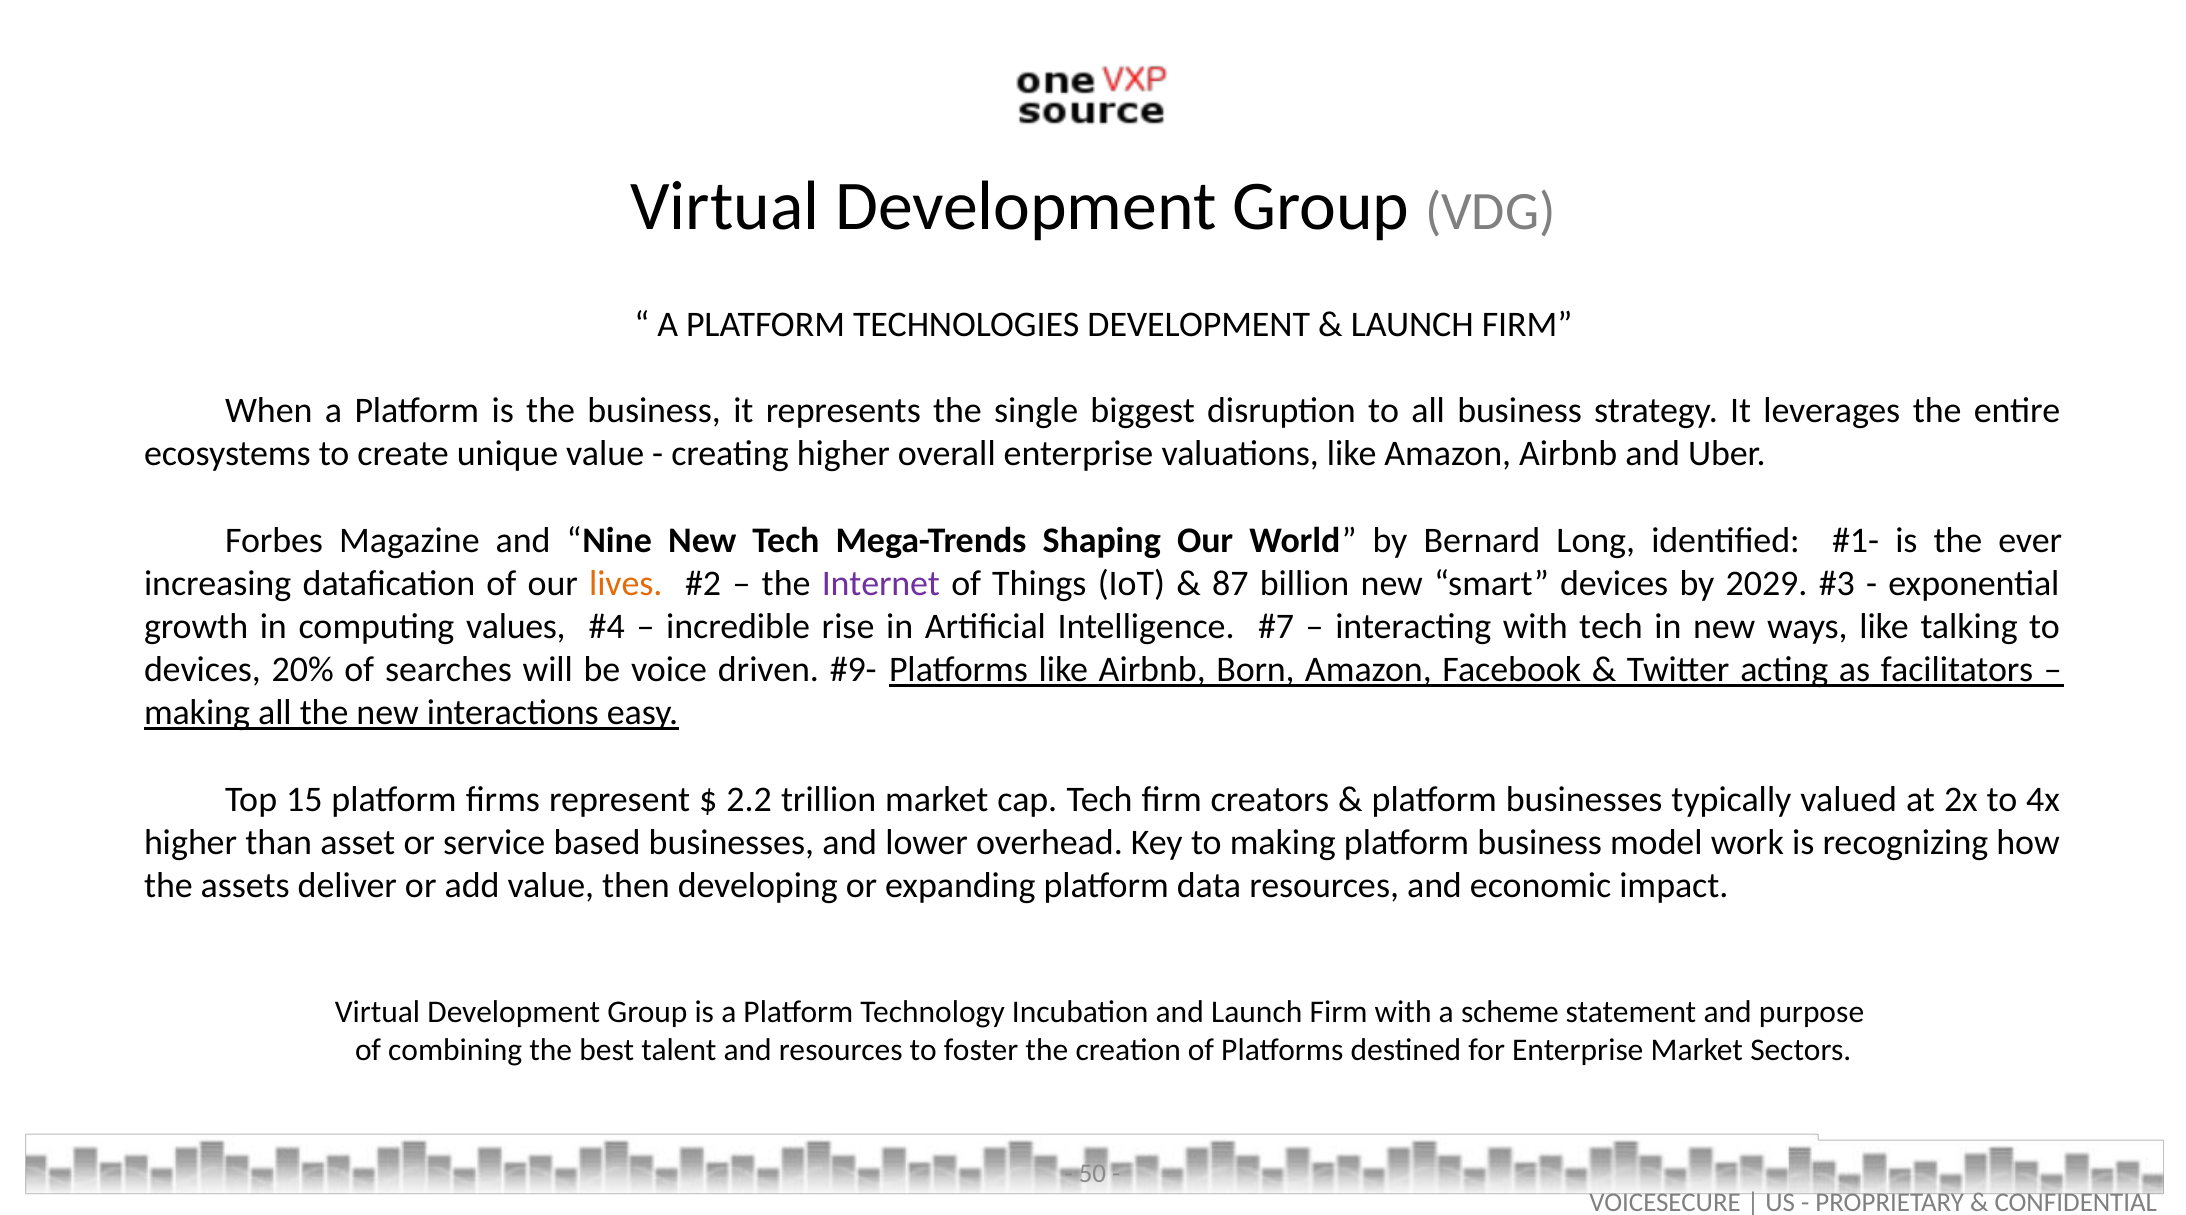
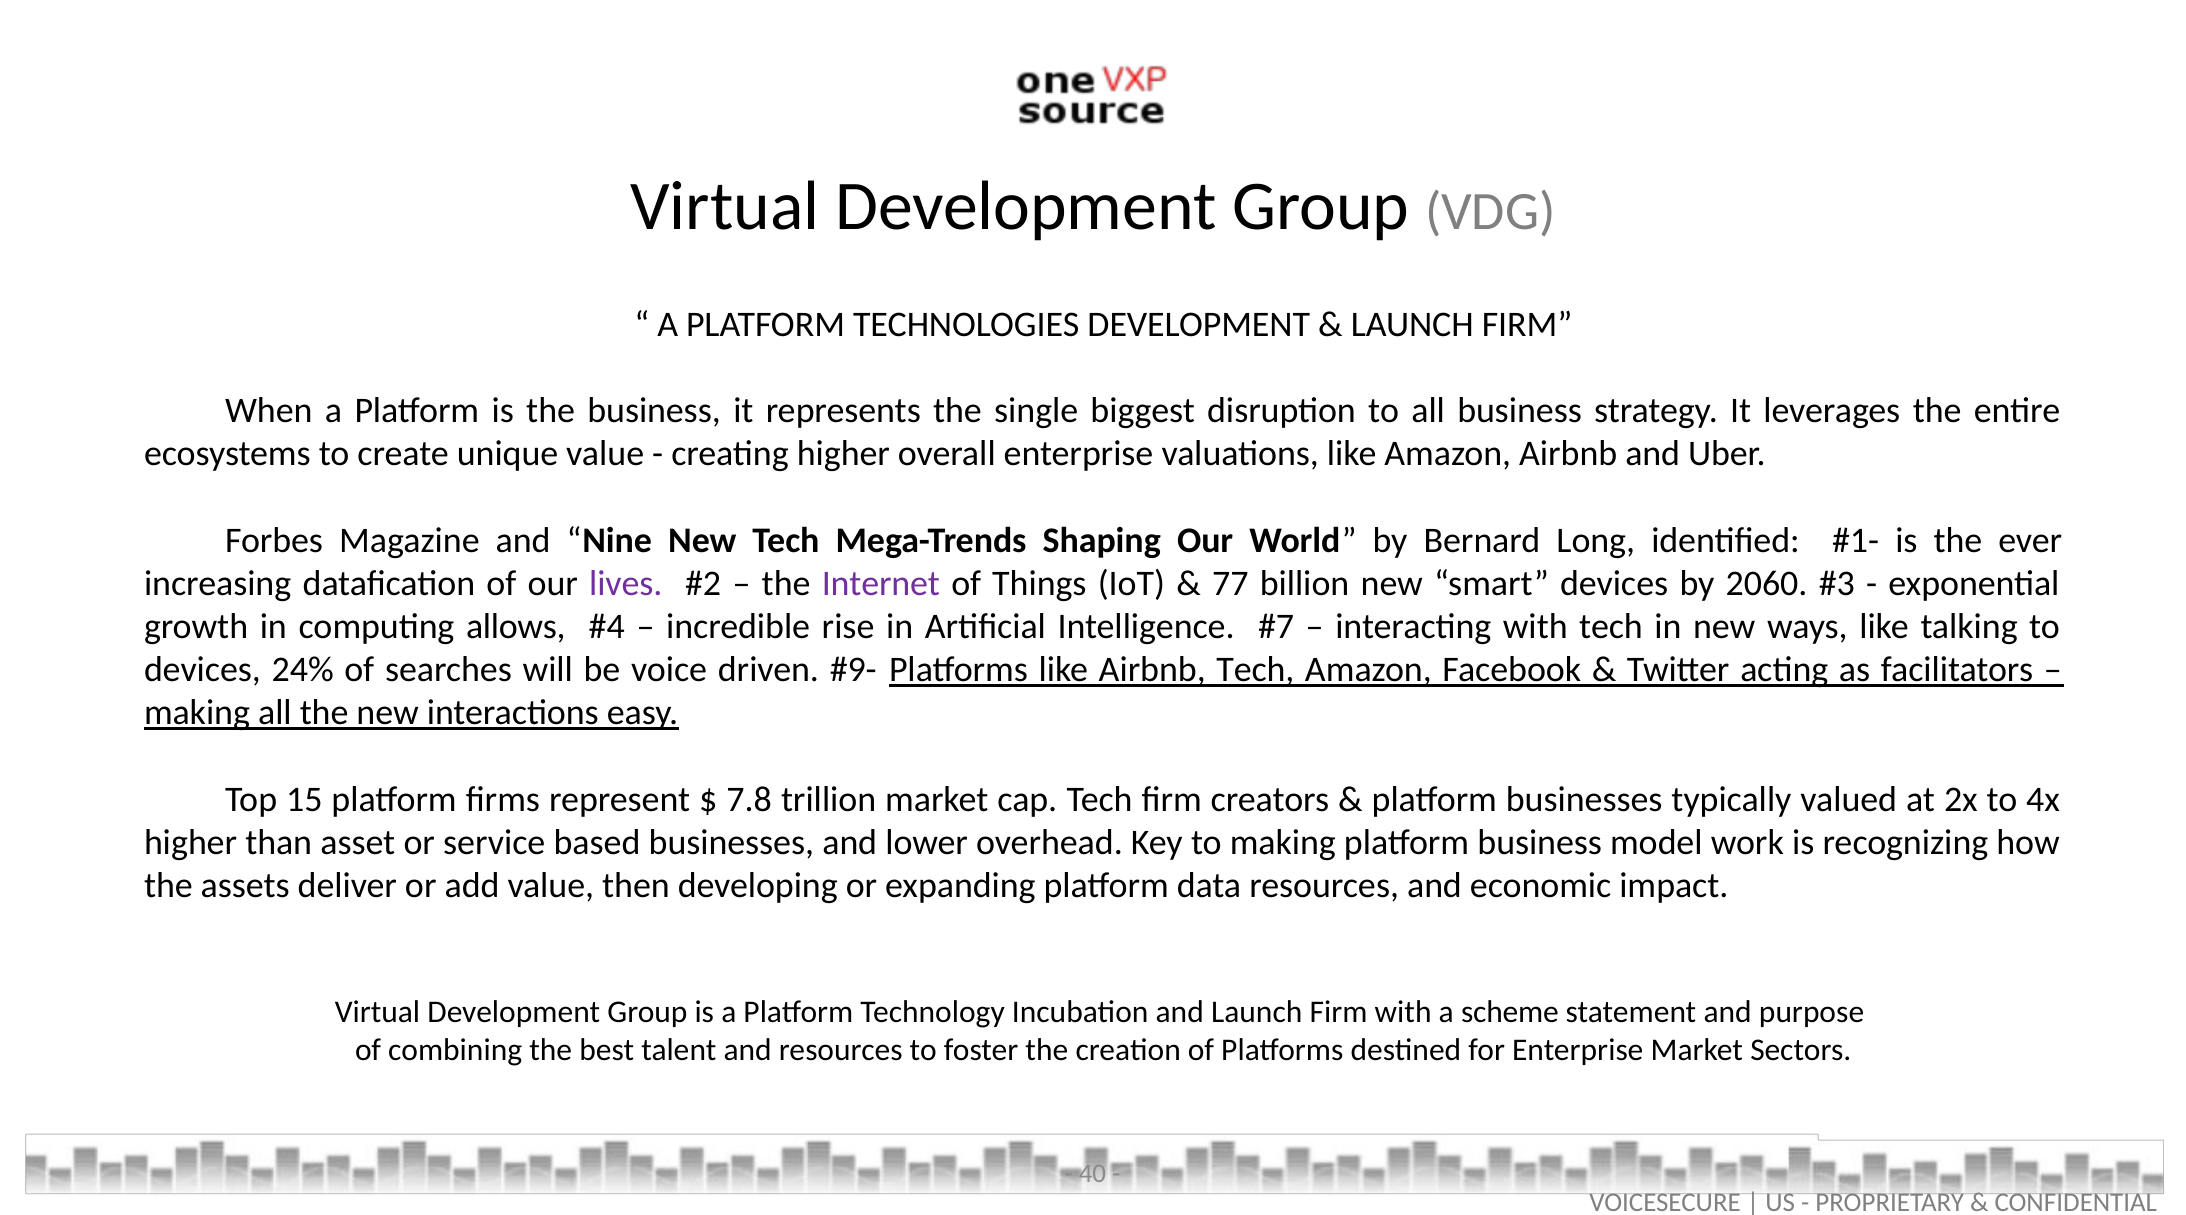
lives colour: orange -> purple (626, 583)
87: 87 -> 77 (1230, 583)
2029: 2029 -> 2060 (1767, 583)
values: values -> allows (516, 626)
20%: 20% -> 24% (303, 669)
Airbnb Born: Born -> Tech (1255, 669)
2.2: 2.2 -> 7.8 (749, 799)
50: 50 -> 40 (1092, 1173)
